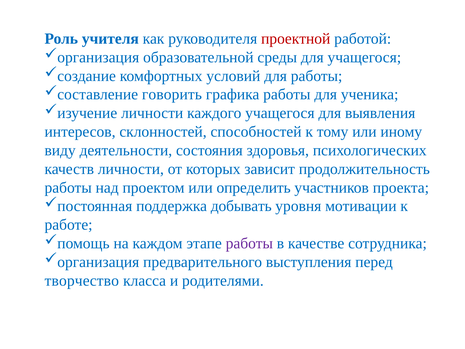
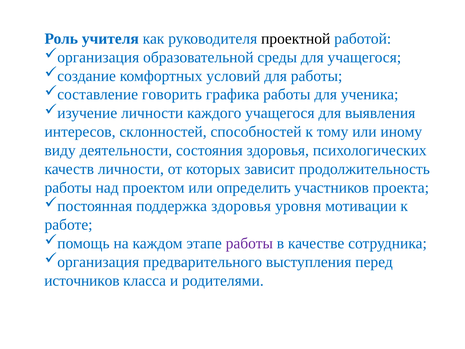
проектной colour: red -> black (296, 39)
поддержка добывать: добывать -> здоровья (241, 206)
творчество: творчество -> источников (82, 280)
